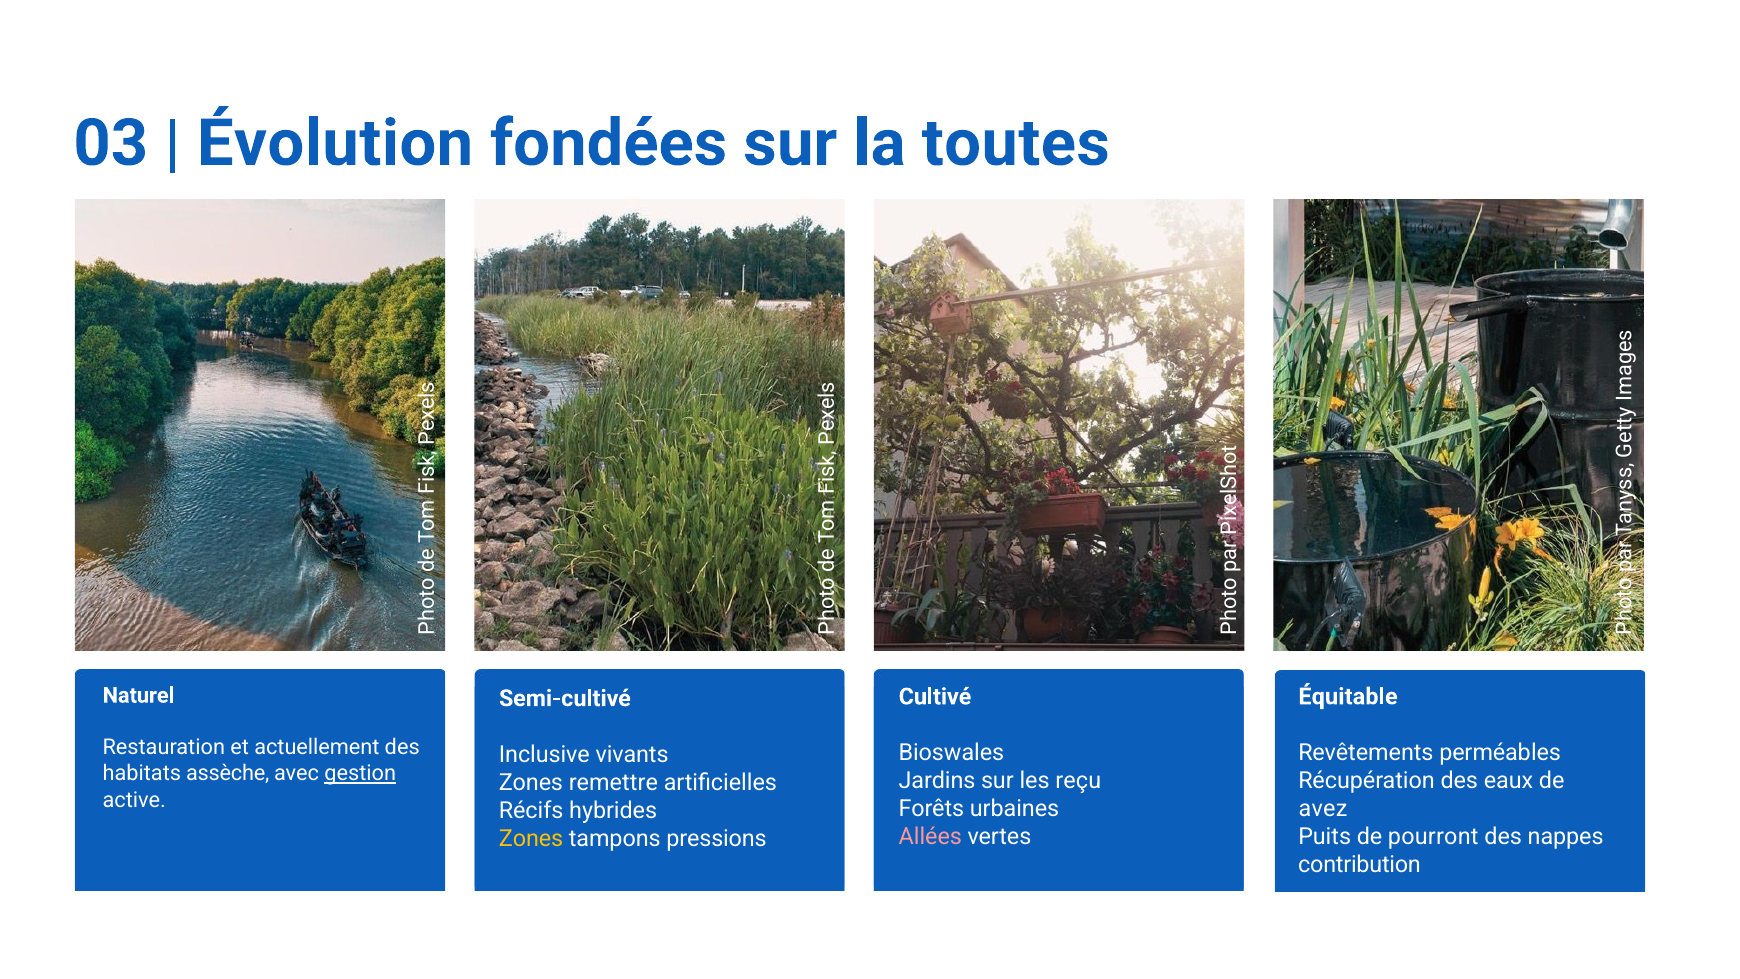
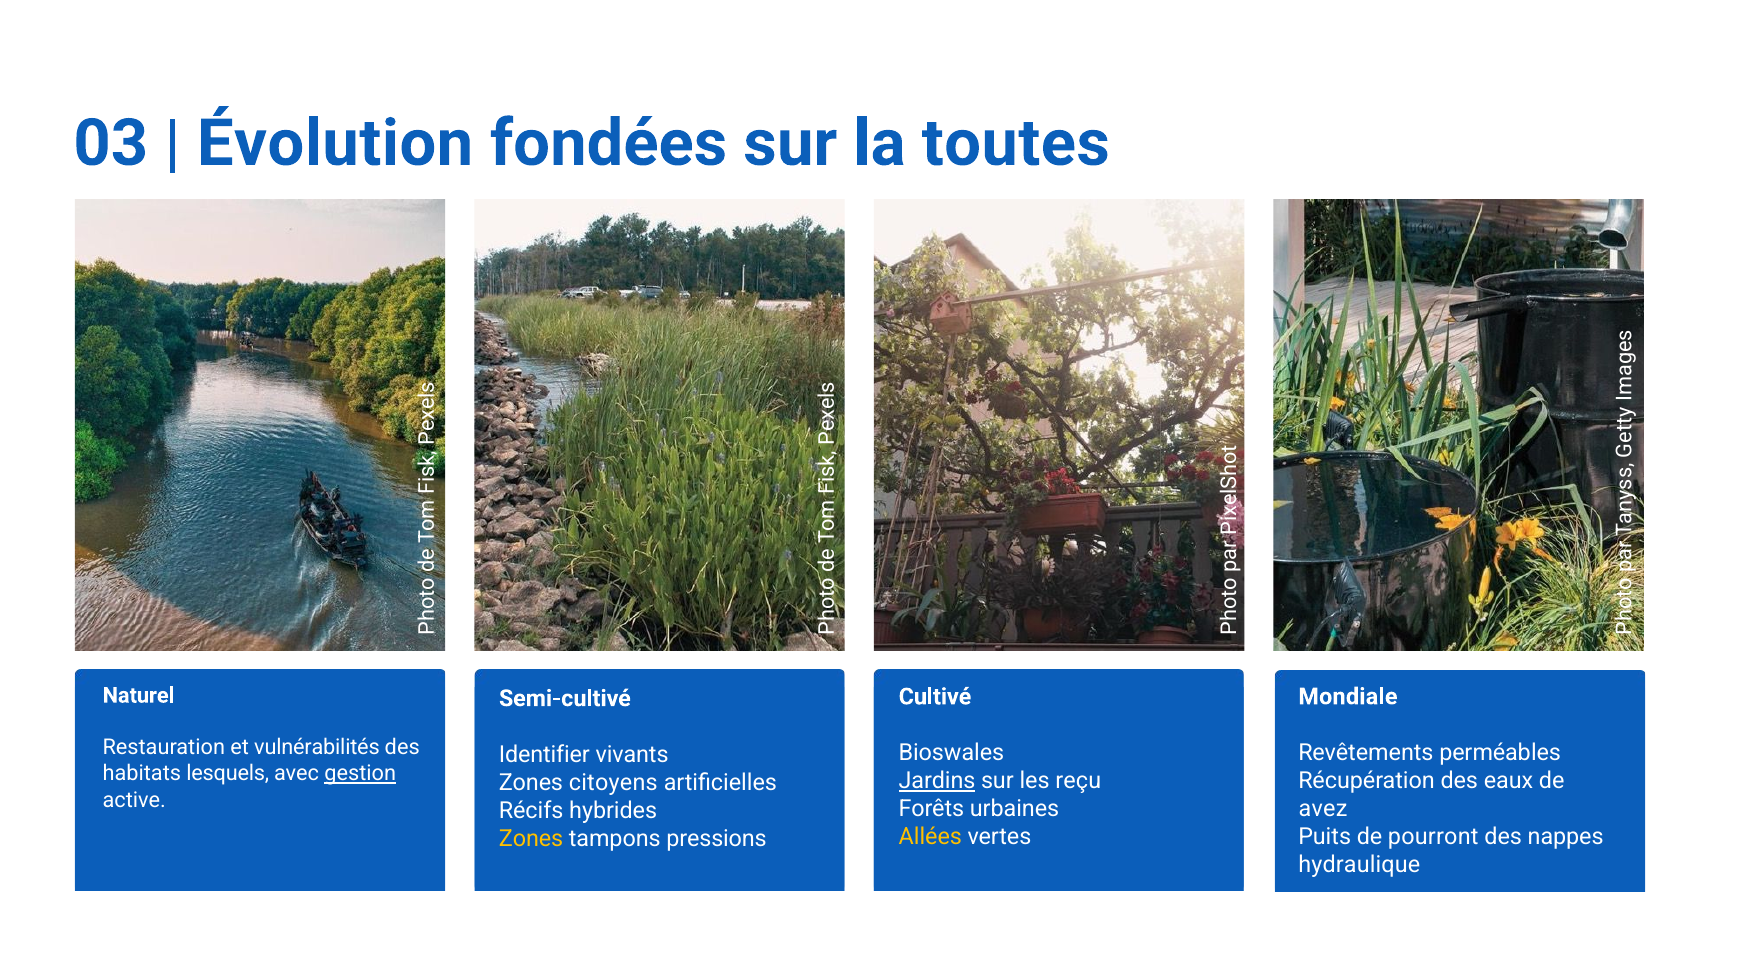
Équitable: Équitable -> Mondiale (1348, 696)
actuellement: actuellement -> vulnérabilités (317, 747)
Inclusive: Inclusive -> Identifier (544, 754)
assèche: assèche -> lesquels (228, 774)
Jardins underline: none -> present (937, 781)
remettre: remettre -> citoyens (613, 782)
Allées colour: pink -> yellow (930, 837)
contribution: contribution -> hydraulique (1359, 865)
